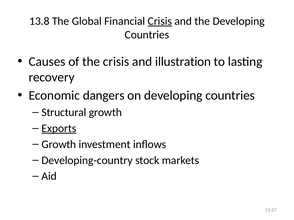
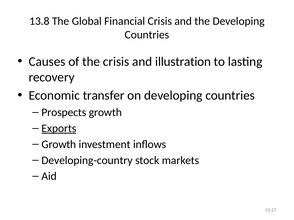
Crisis underline: present -> none (160, 21)
dangers: dangers -> transfer (104, 96)
Structural: Structural -> Prospects (64, 113)
